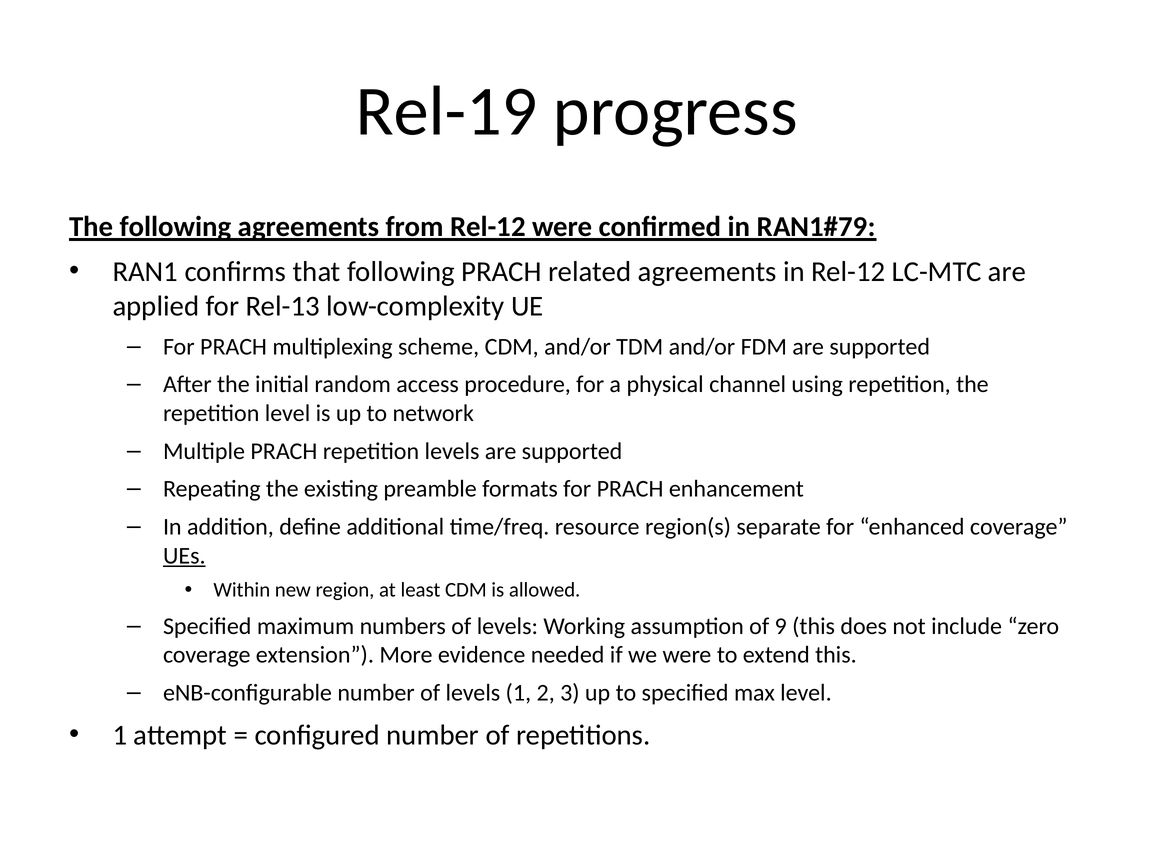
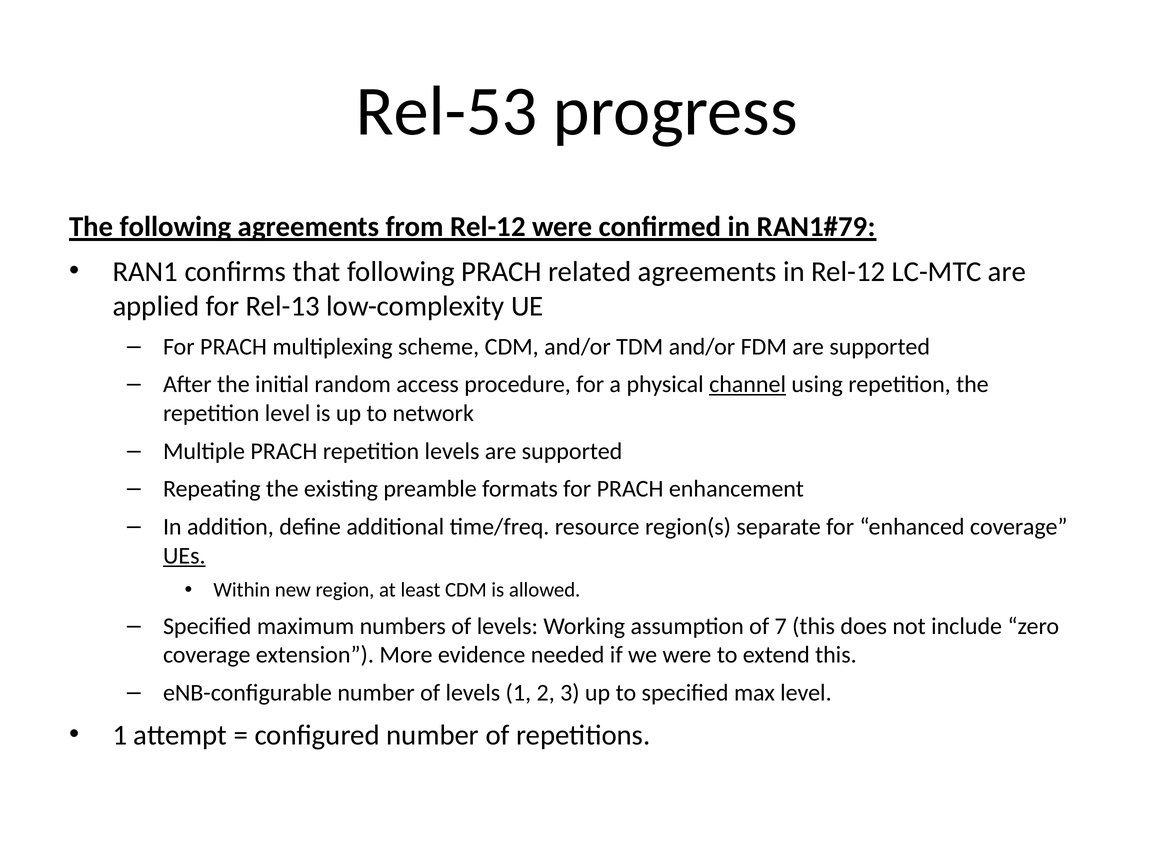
Rel-19: Rel-19 -> Rel-53 (447, 112)
channel underline: none -> present (748, 385)
9: 9 -> 7 (781, 627)
